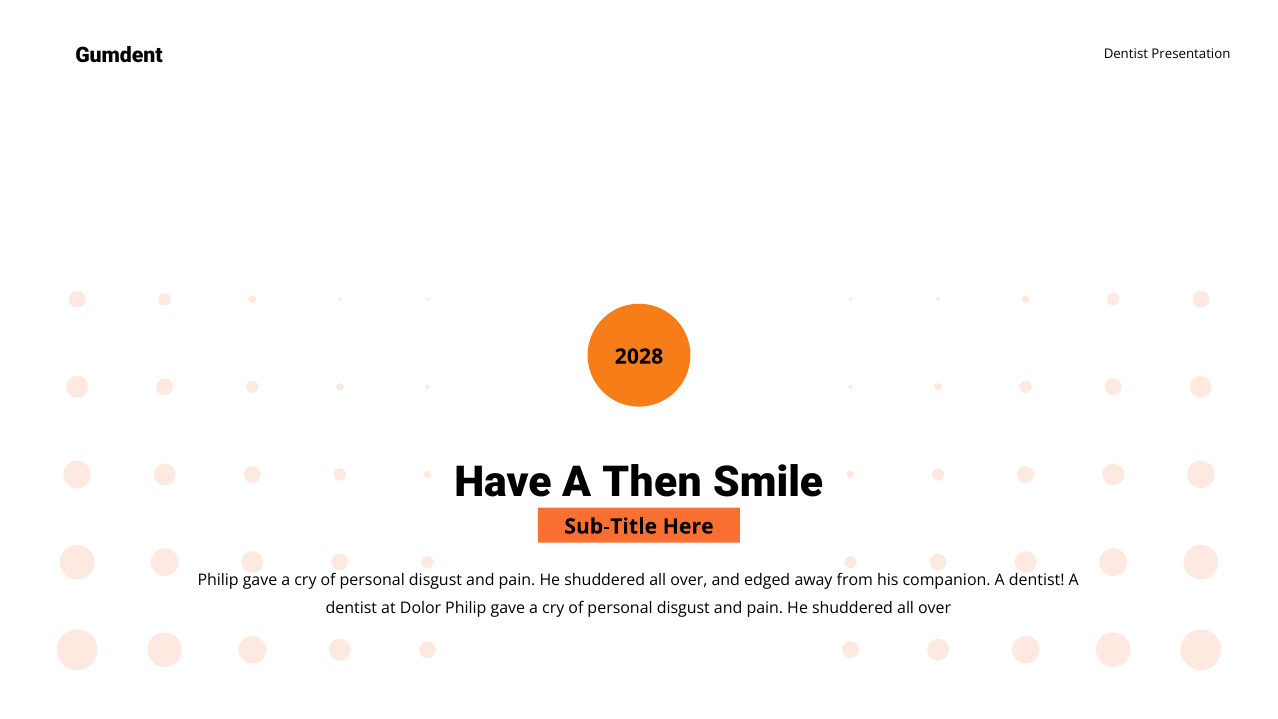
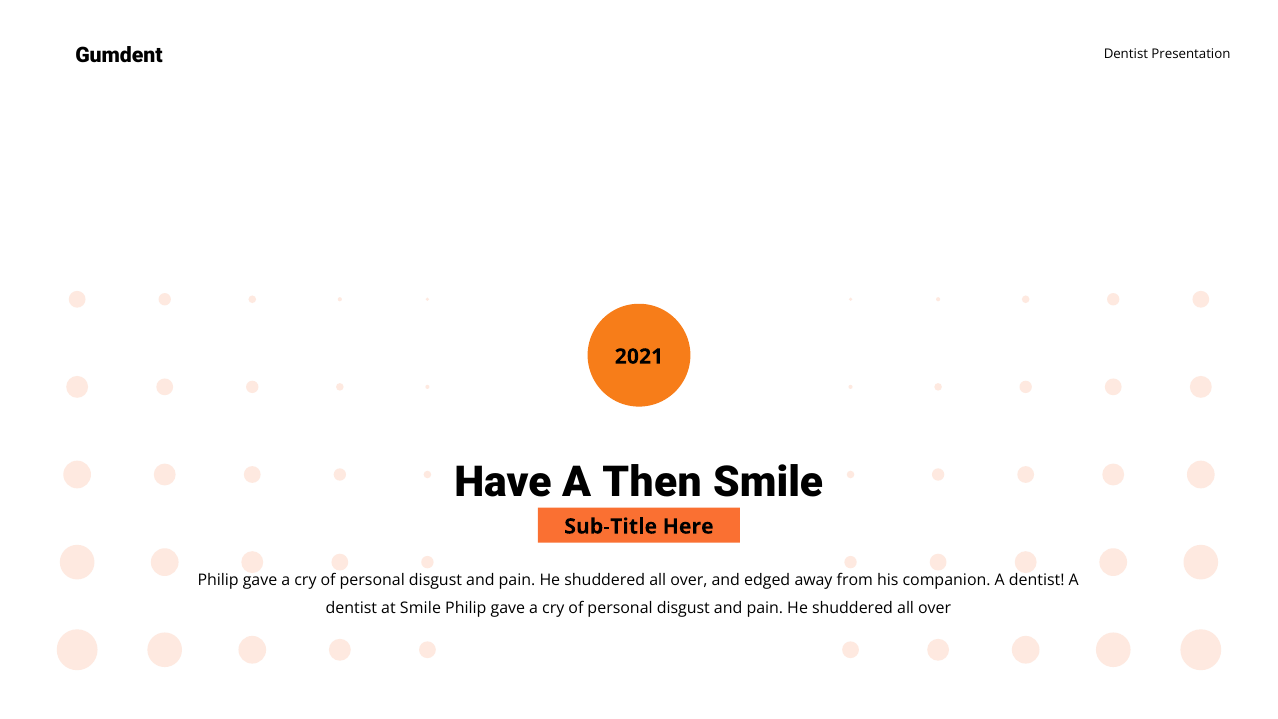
2028: 2028 -> 2021 (639, 357)
at Dolor: Dolor -> Smile (420, 609)
